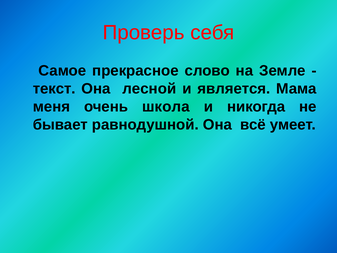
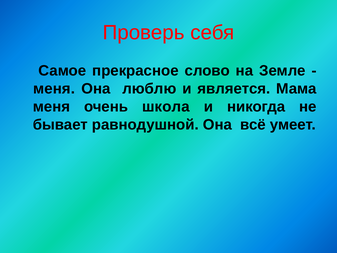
текст: текст -> меня (54, 89)
лесной: лесной -> люблю (149, 89)
